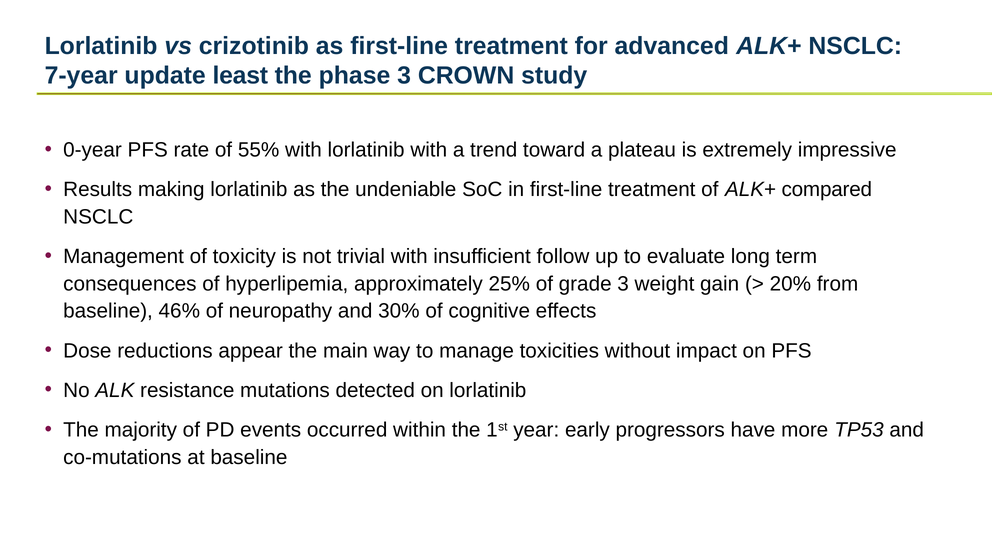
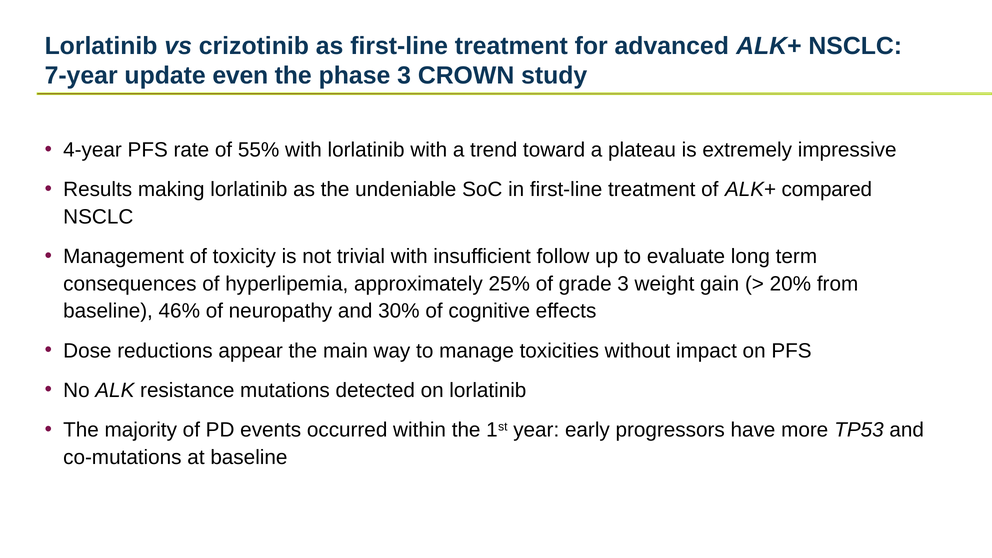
least: least -> even (240, 76)
0-year: 0-year -> 4-year (93, 150)
